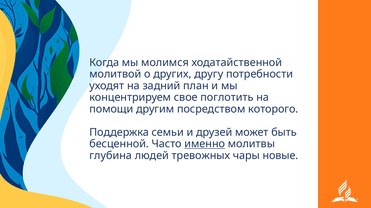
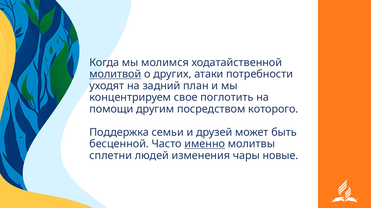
молитвой underline: none -> present (115, 74)
другу: другу -> атаки (209, 74)
глубина: глубина -> сплетни (111, 156)
тревожных: тревожных -> изменения (201, 156)
